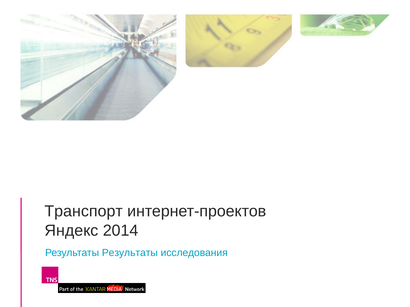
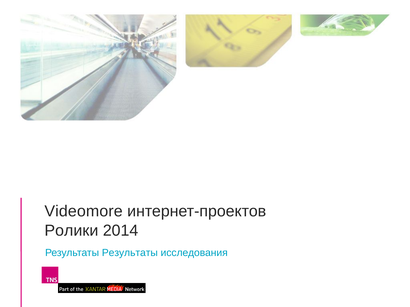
Транспорт: Транспорт -> Videomore (84, 212)
Яндекс: Яндекс -> Ролики (71, 231)
